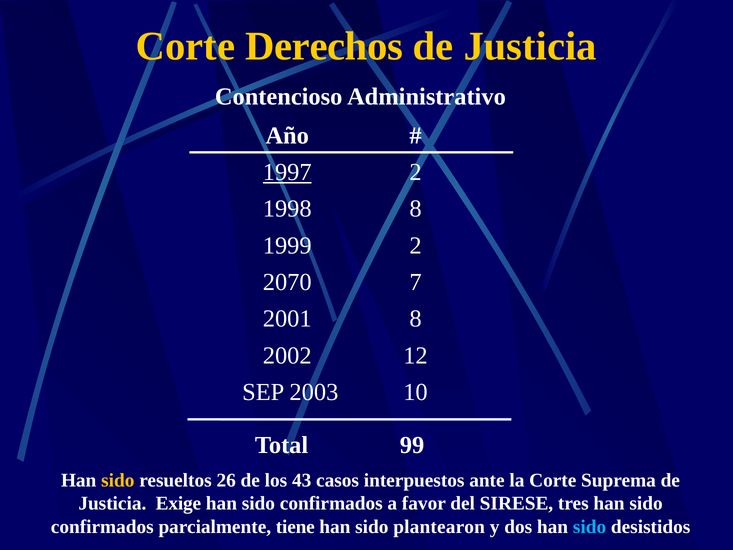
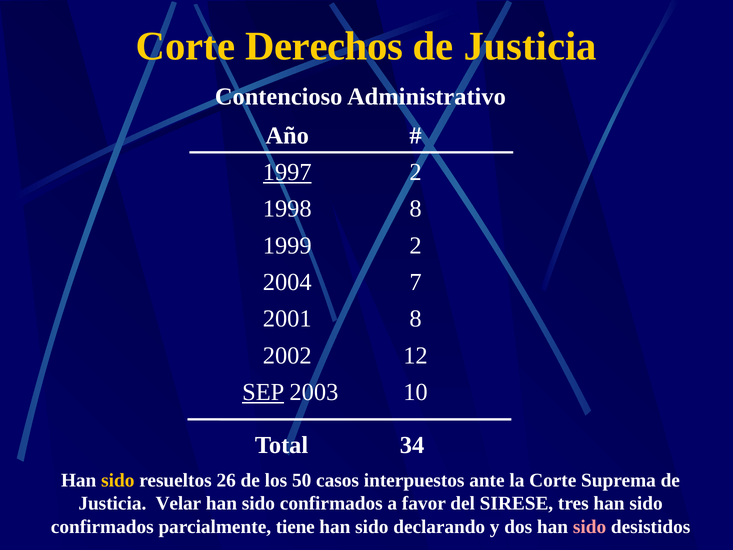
2070: 2070 -> 2004 (287, 282)
SEP underline: none -> present (263, 392)
99: 99 -> 34 (412, 445)
43: 43 -> 50 (302, 480)
Exige: Exige -> Velar (178, 503)
plantearon: plantearon -> declarando (439, 527)
sido colour: light blue -> pink (590, 527)
